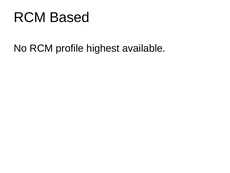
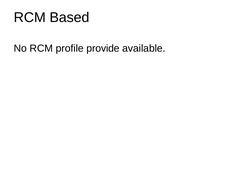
highest: highest -> provide (103, 48)
